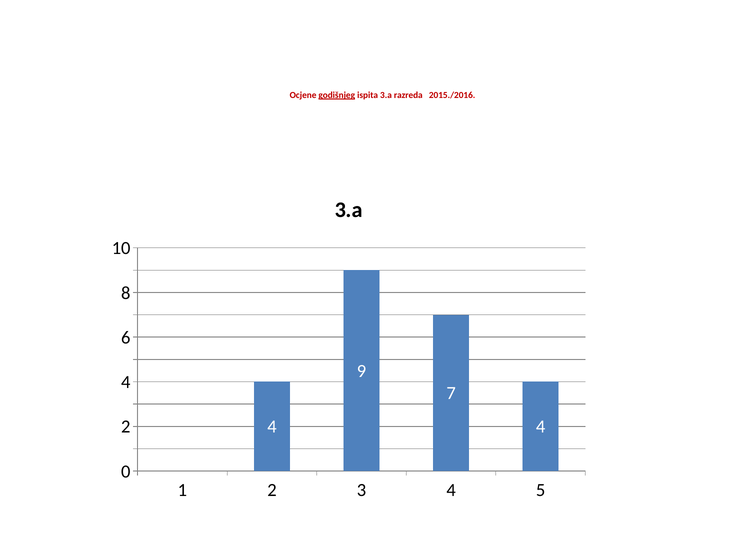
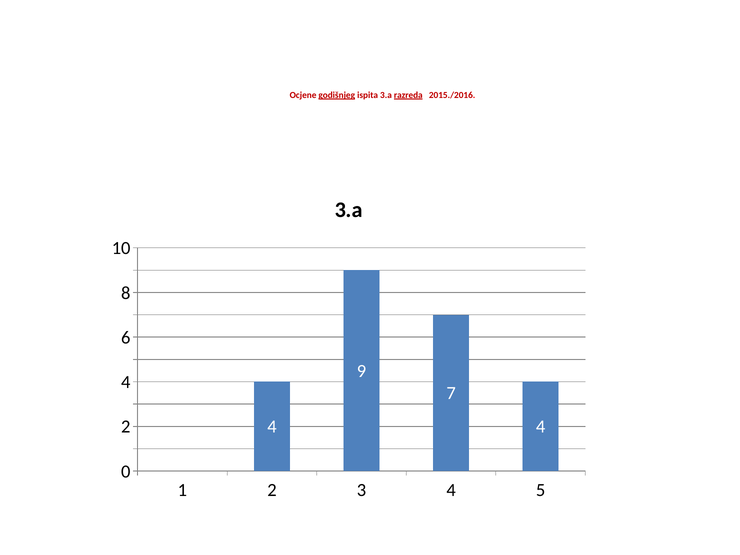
razreda underline: none -> present (408, 95)
